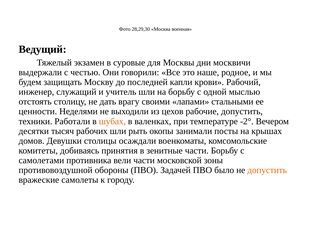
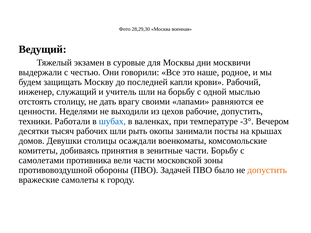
стальными: стальными -> равняются (232, 102)
шубах colour: orange -> blue (112, 121)
-2°: -2° -> -3° (247, 121)
